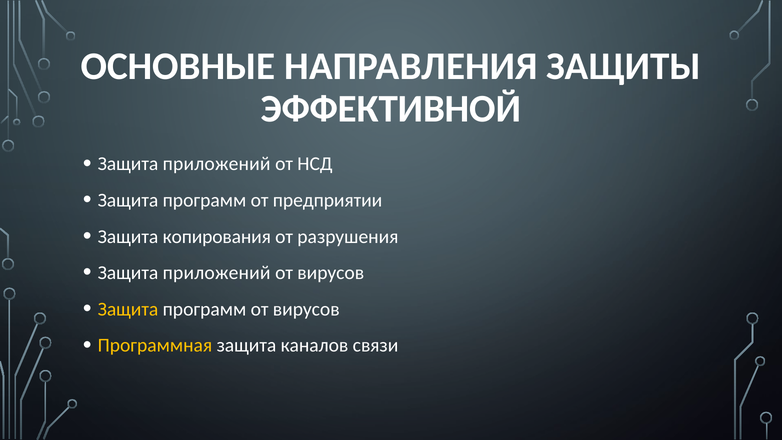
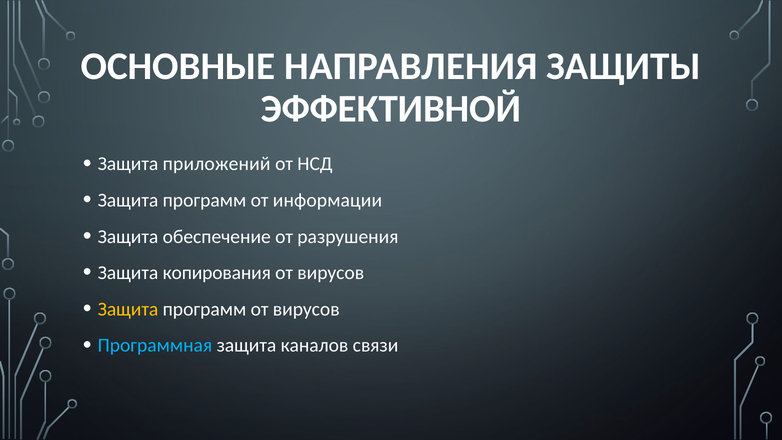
предприятии: предприятии -> информации (327, 200)
копирования: копирования -> обеспечение (217, 237)
приложений: приложений -> копирования (217, 273)
Программная colour: yellow -> light blue (155, 345)
